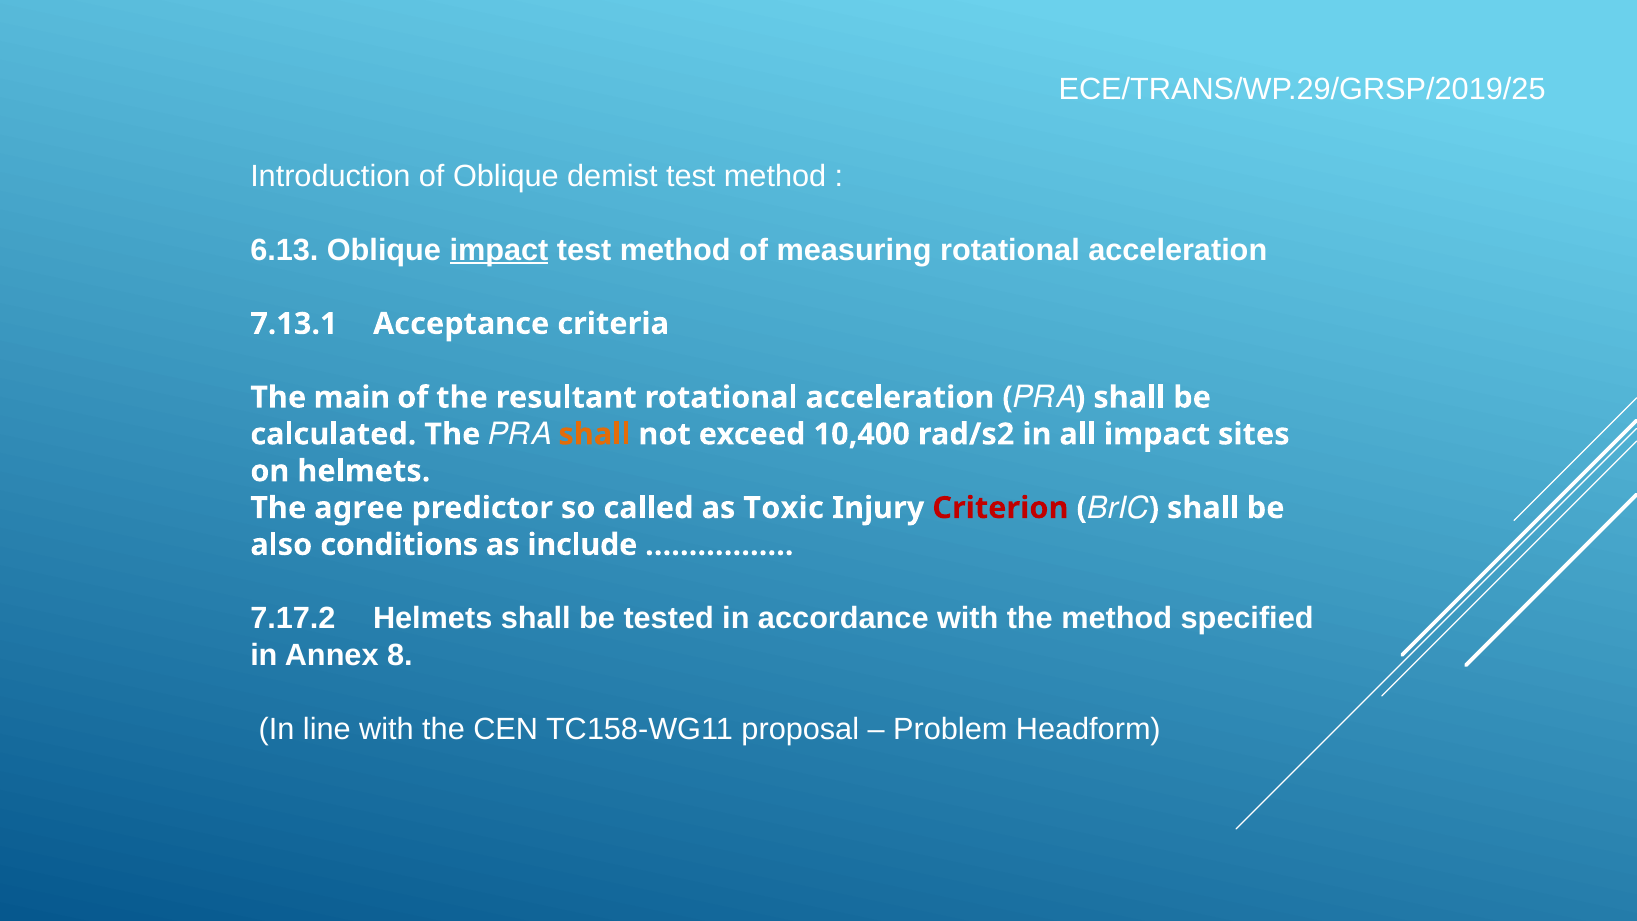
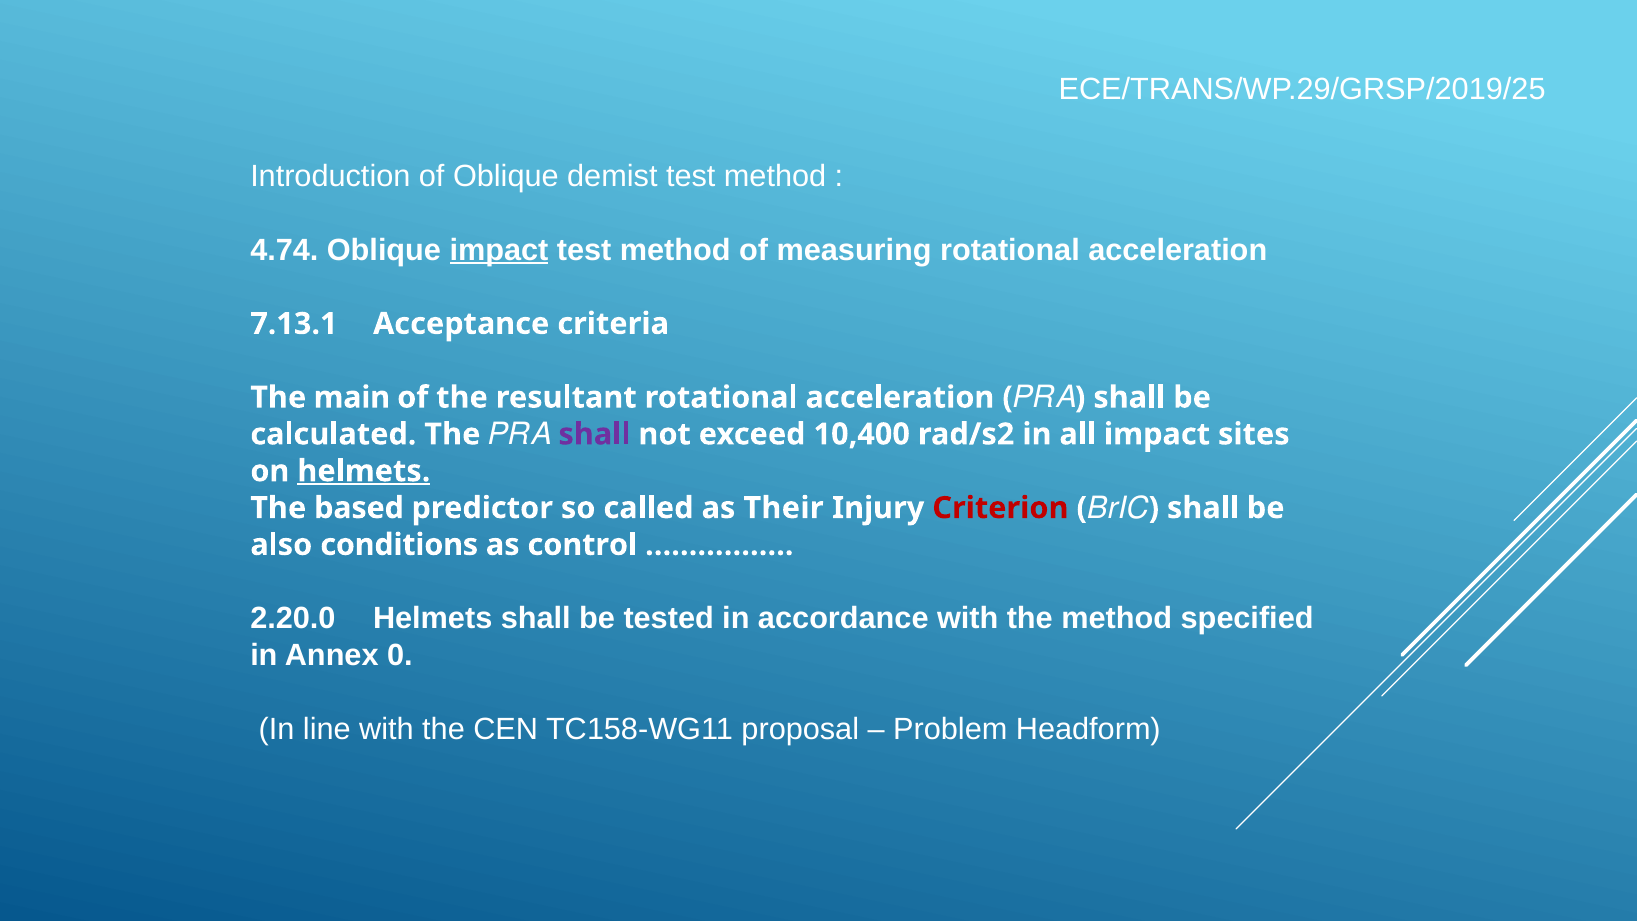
6.13: 6.13 -> 4.74 (284, 250)
shall colour: orange -> purple (594, 434)
helmets underline: none -> present (364, 471)
agree: agree -> based (359, 508)
Toxic: Toxic -> Their (784, 508)
include: include -> control (582, 545)
7.17.2: 7.17.2 -> 2.20.0 (293, 618)
8: 8 -> 0 (400, 655)
